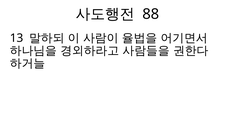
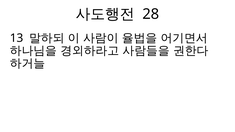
88: 88 -> 28 (151, 14)
